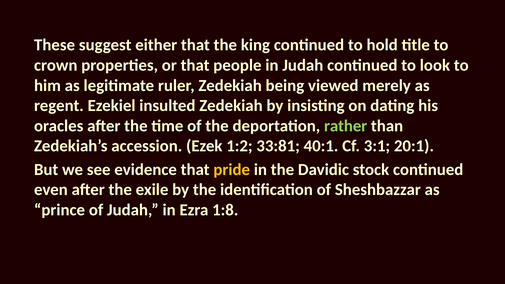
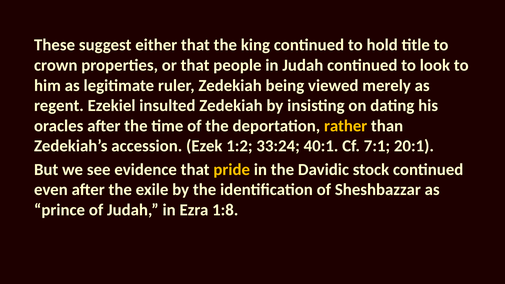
rather colour: light green -> yellow (346, 126)
33:81: 33:81 -> 33:24 (278, 146)
3:1: 3:1 -> 7:1 (377, 146)
